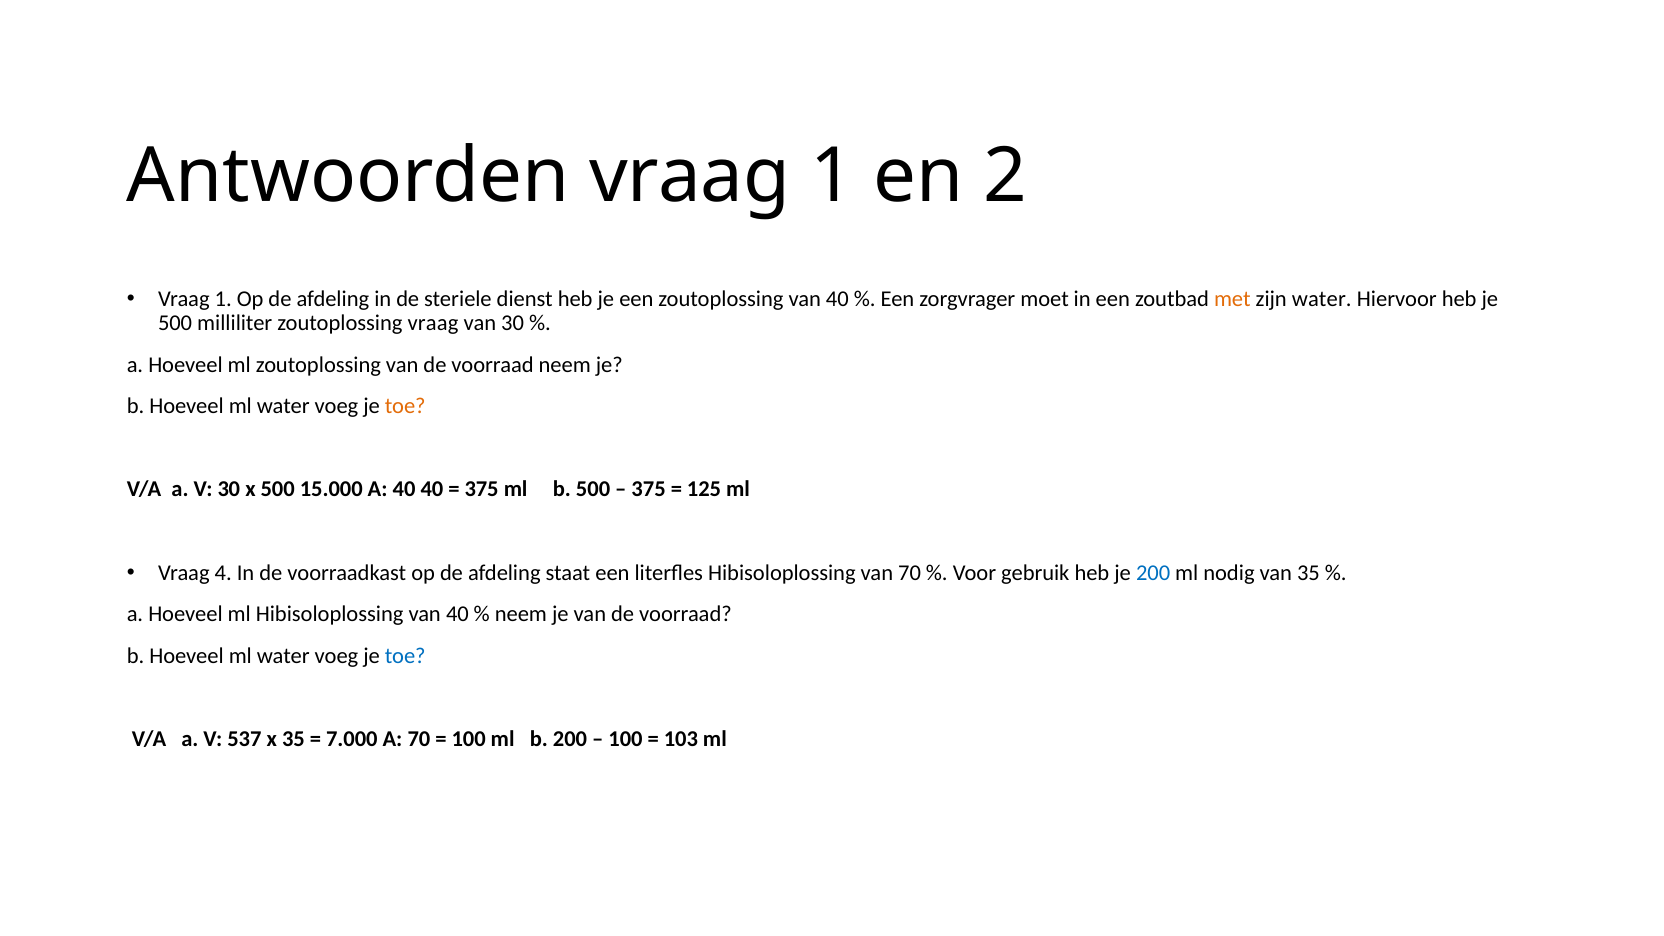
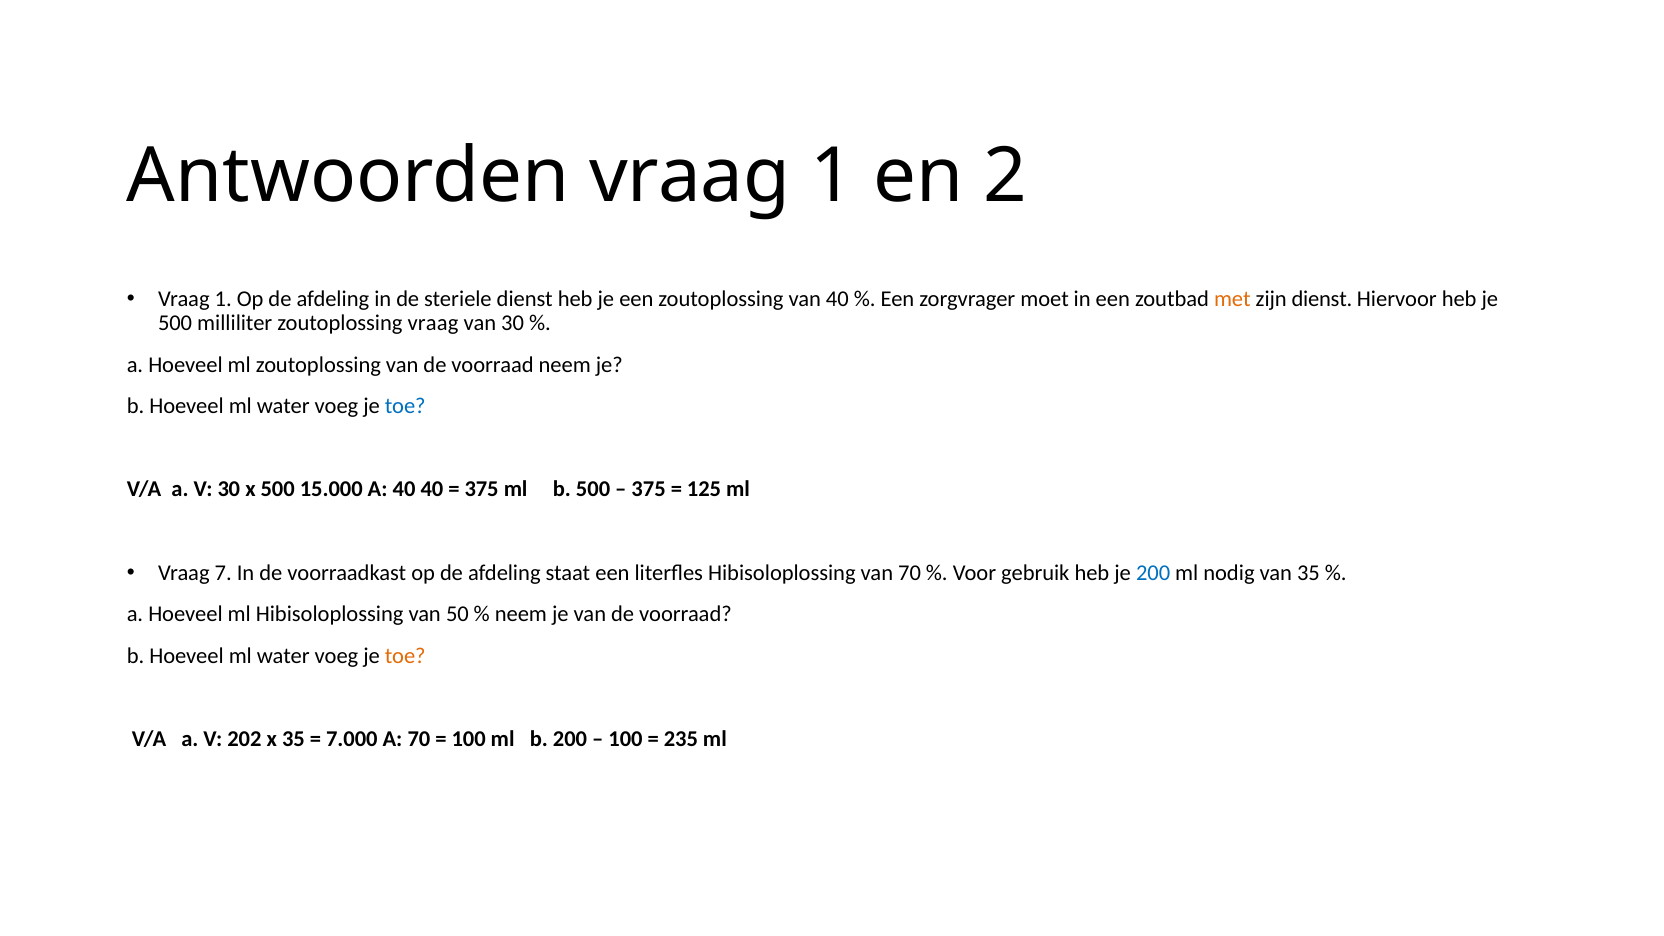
zijn water: water -> dienst (1322, 299)
toe colour: orange -> blue (405, 406)
4: 4 -> 7 (223, 573)
Hibisoloplossing van 40: 40 -> 50 (457, 614)
toe colour: blue -> orange (405, 656)
537: 537 -> 202 (244, 739)
103: 103 -> 235 (681, 739)
